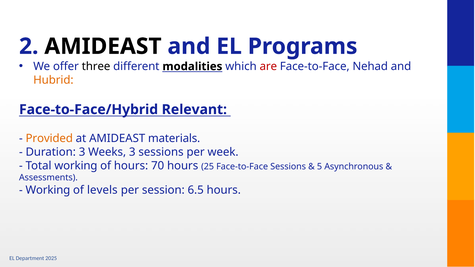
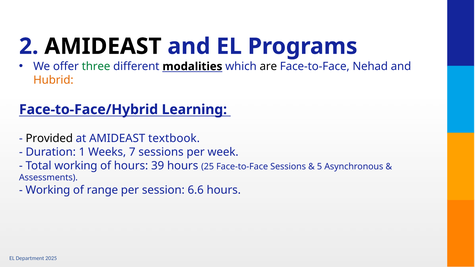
three colour: black -> green (96, 66)
are colour: red -> black (268, 66)
Relevant: Relevant -> Learning (194, 110)
Provided colour: orange -> black (49, 138)
materials: materials -> textbook (174, 138)
Duration 3: 3 -> 1 (82, 152)
Weeks 3: 3 -> 7 (132, 152)
70: 70 -> 39 (158, 166)
levels: levels -> range (102, 190)
6.5: 6.5 -> 6.6 (196, 190)
